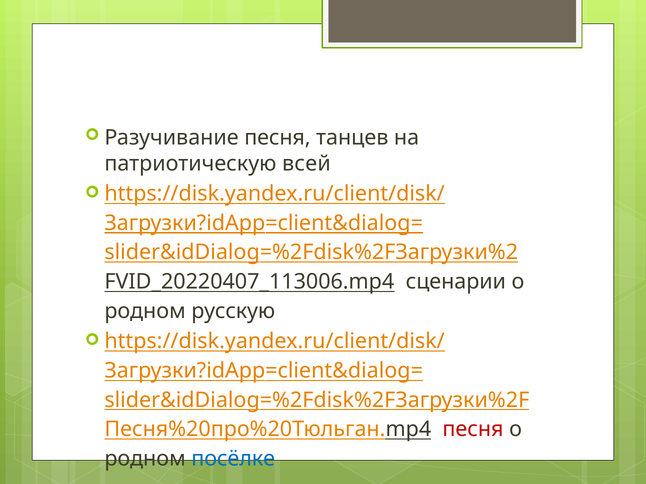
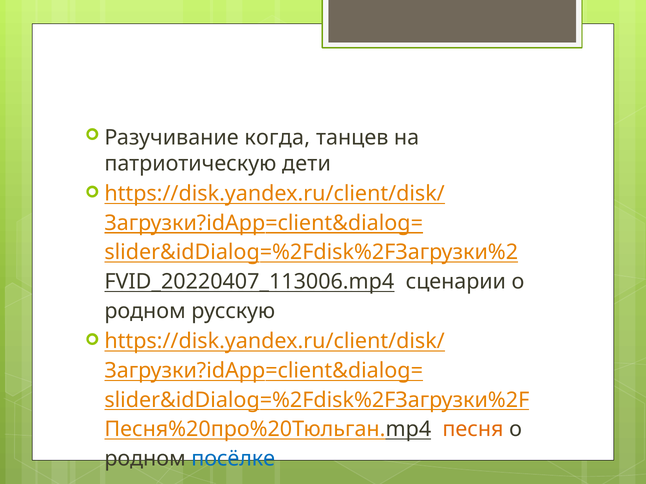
Разучивание песня: песня -> когда (277, 138)
всей: всей -> дети (306, 164)
песня colour: red -> orange (473, 430)
